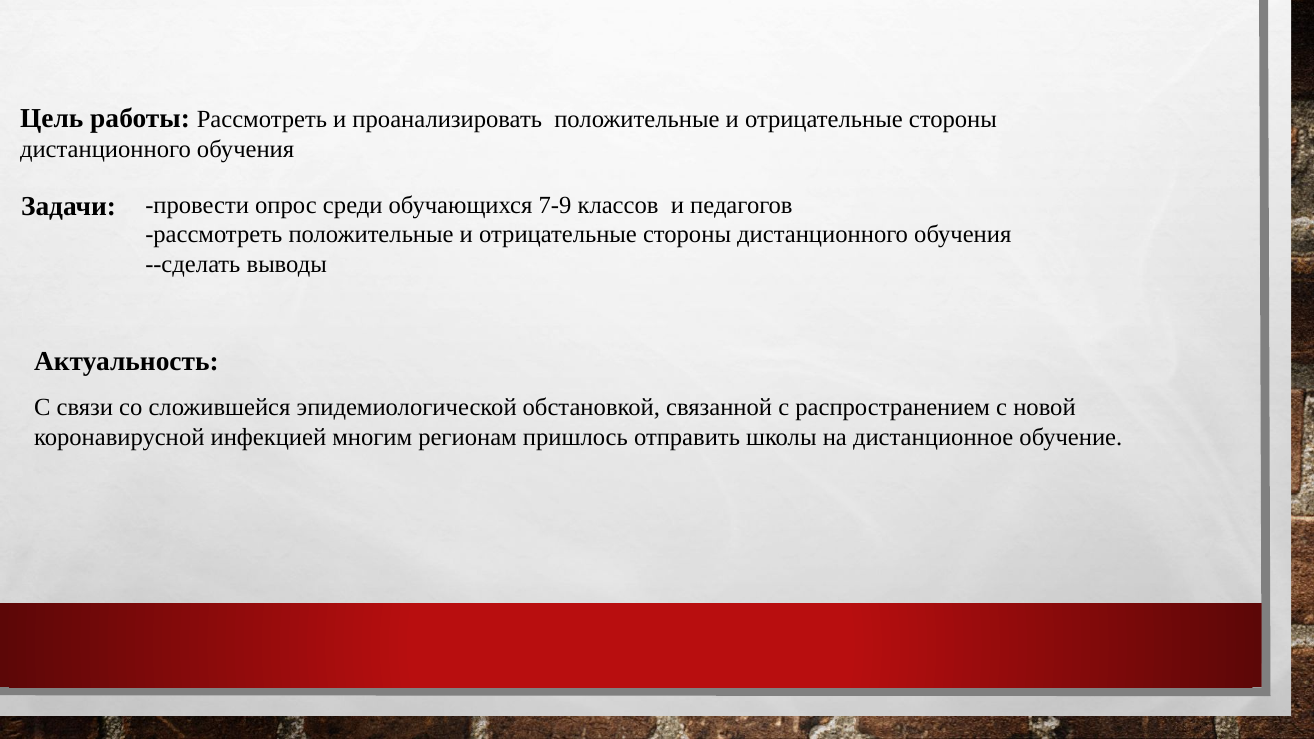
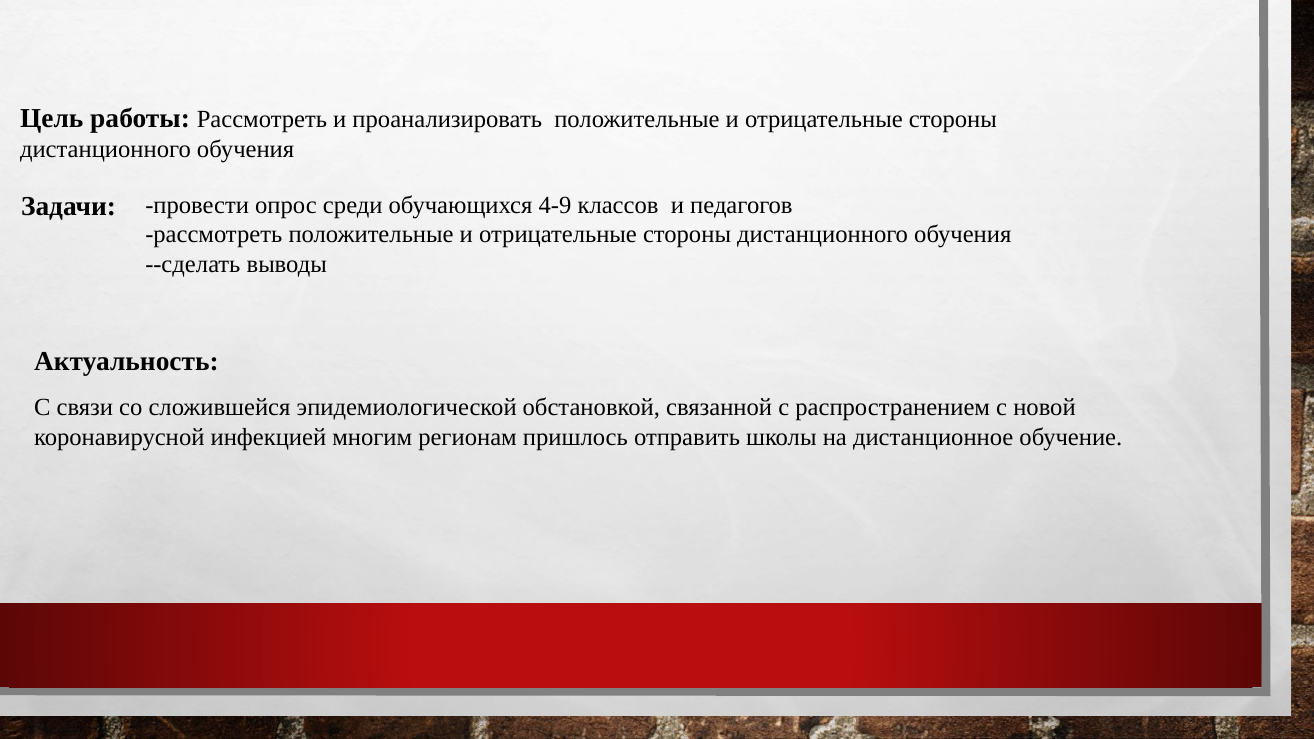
7-9: 7-9 -> 4-9 (555, 205)
